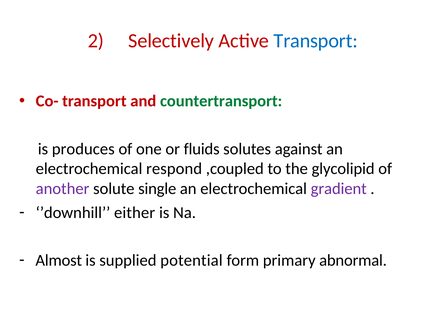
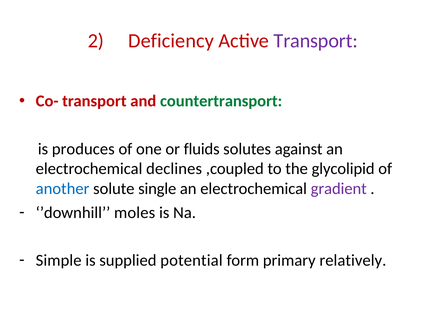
Selectively: Selectively -> Deficiency (171, 41)
Transport colour: blue -> purple (316, 41)
respond: respond -> declines (174, 169)
another colour: purple -> blue (63, 188)
either: either -> moles (135, 212)
Almost: Almost -> Simple (59, 260)
abnormal: abnormal -> relatively (353, 260)
